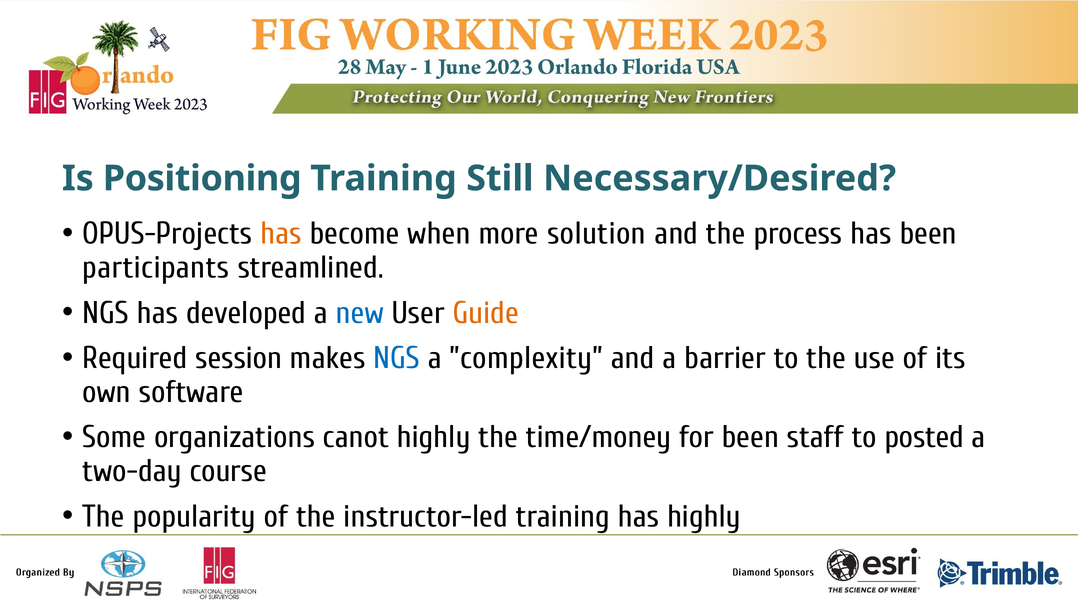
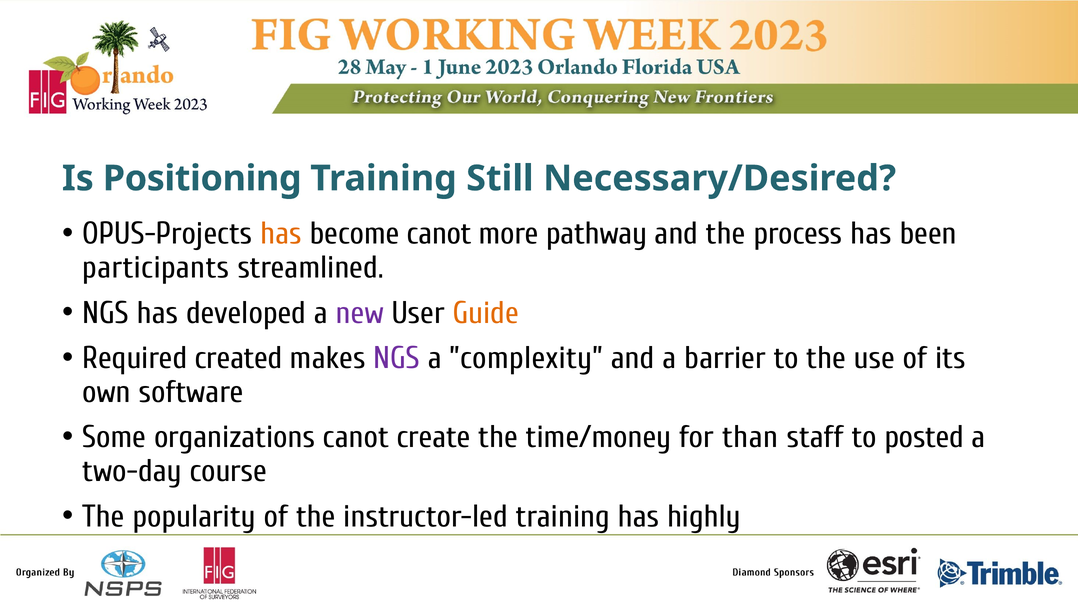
become when: when -> canot (439, 234)
solution: solution -> pathway (597, 234)
new colour: blue -> purple (360, 313)
session: session -> created (239, 358)
NGS colour: blue -> purple (397, 358)
canot highly: highly -> create (434, 437)
for been: been -> than (750, 437)
